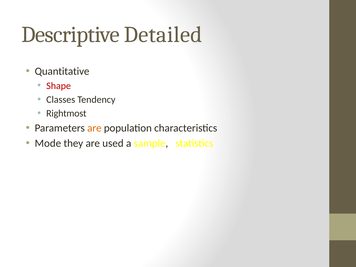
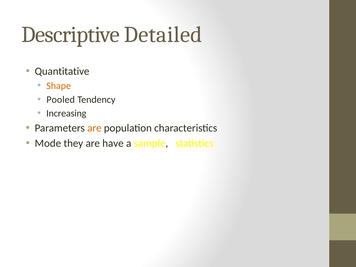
Shape colour: red -> orange (59, 86)
Classes: Classes -> Pooled (61, 100)
Rightmost: Rightmost -> Increasing (66, 113)
used: used -> have (113, 143)
